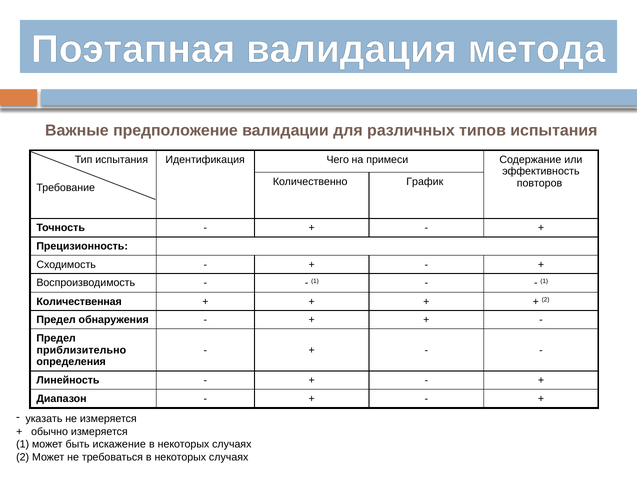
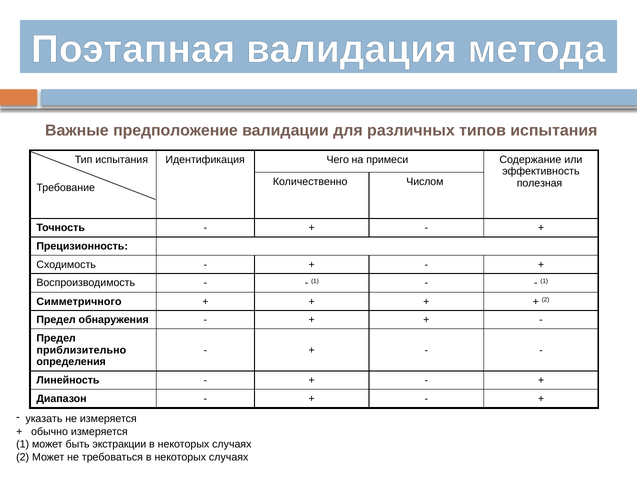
График: График -> Числом (425, 182)
повторов: повторов -> полезная (540, 183)
Количественная: Количественная -> Симметричного (79, 301)
искажение: искажение -> экстракции (119, 444)
